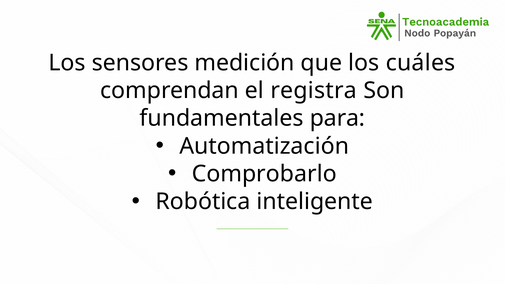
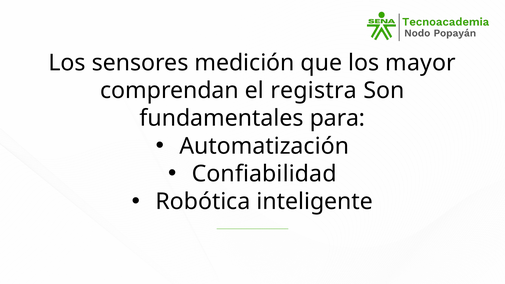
cuáles: cuáles -> mayor (421, 63)
Comprobarlo: Comprobarlo -> Confiabilidad (264, 174)
